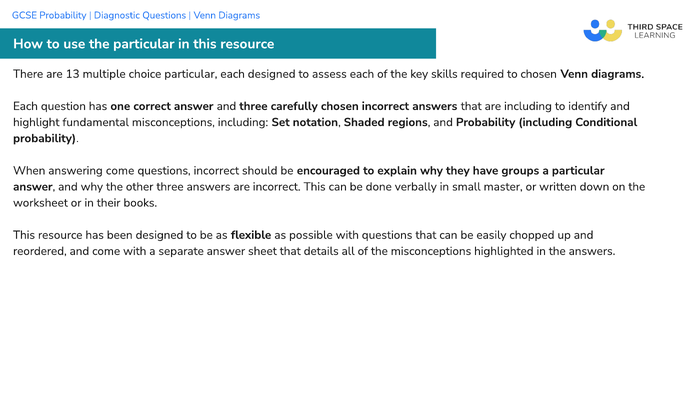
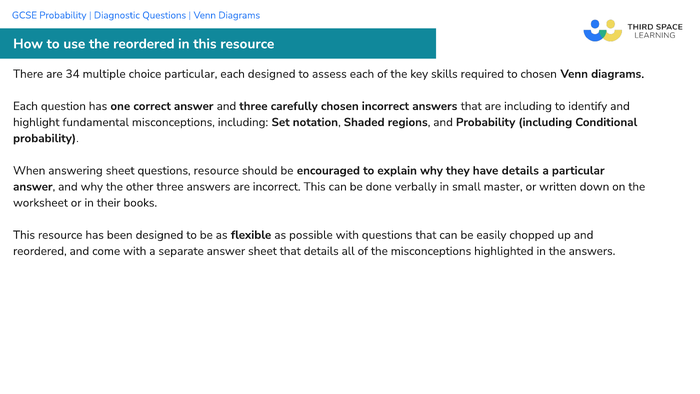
the particular: particular -> reordered (144, 44)
13: 13 -> 34 (73, 74)
answering come: come -> sheet (120, 170)
questions incorrect: incorrect -> resource (216, 170)
have groups: groups -> details (520, 170)
